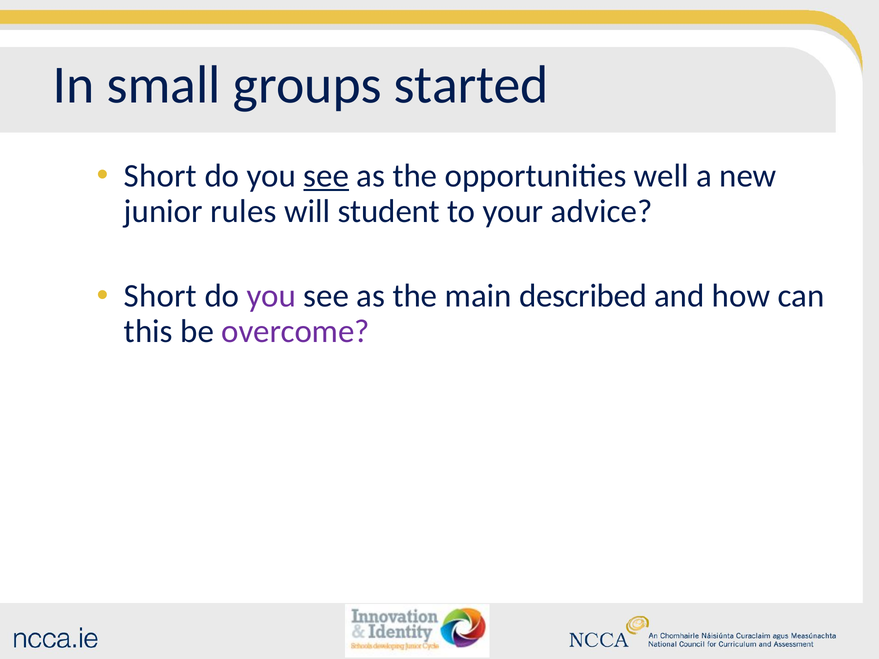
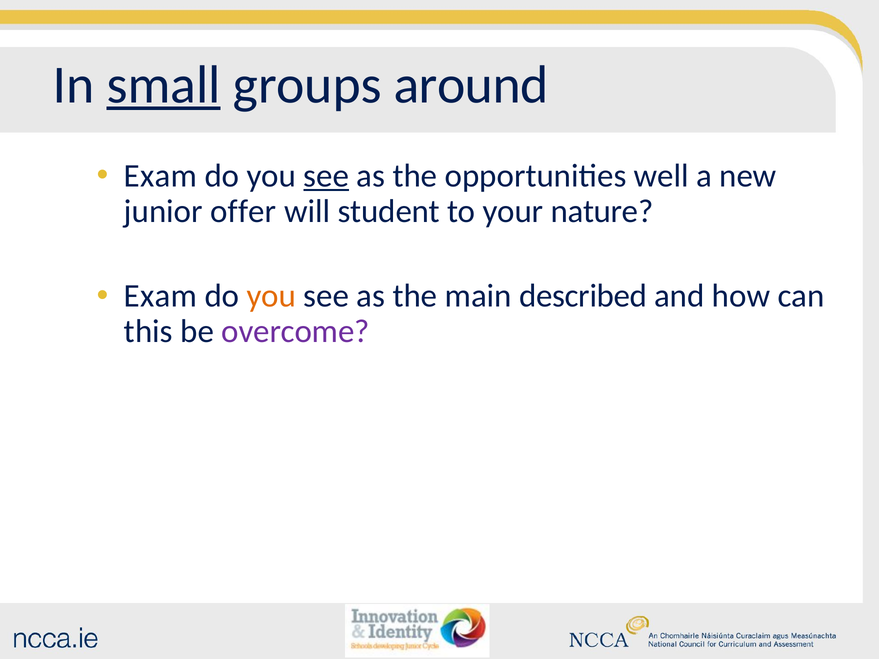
small underline: none -> present (164, 85)
started: started -> around (471, 85)
Short: Short -> Exam (160, 176)
rules: rules -> offer (243, 211)
advice: advice -> nature (602, 211)
Short: Short -> Exam (160, 296)
you colour: purple -> orange (271, 296)
